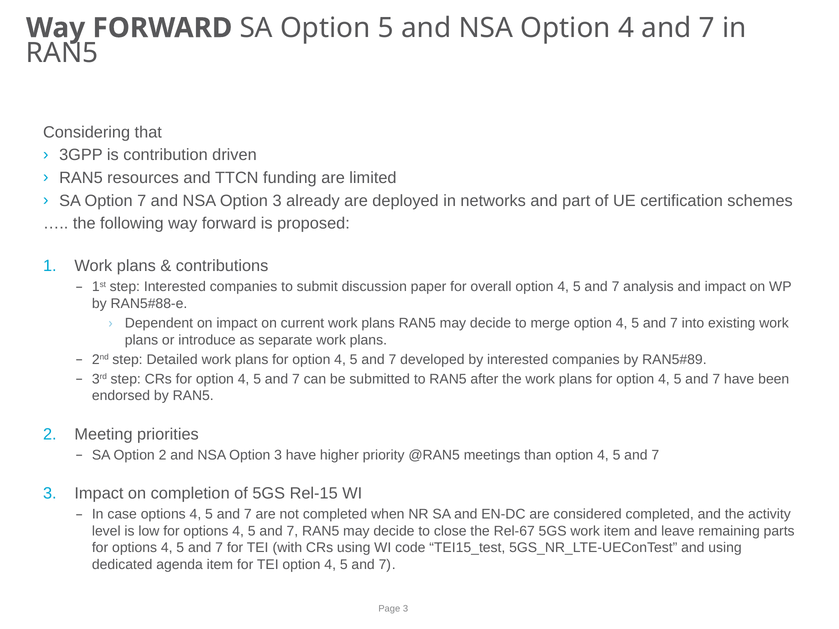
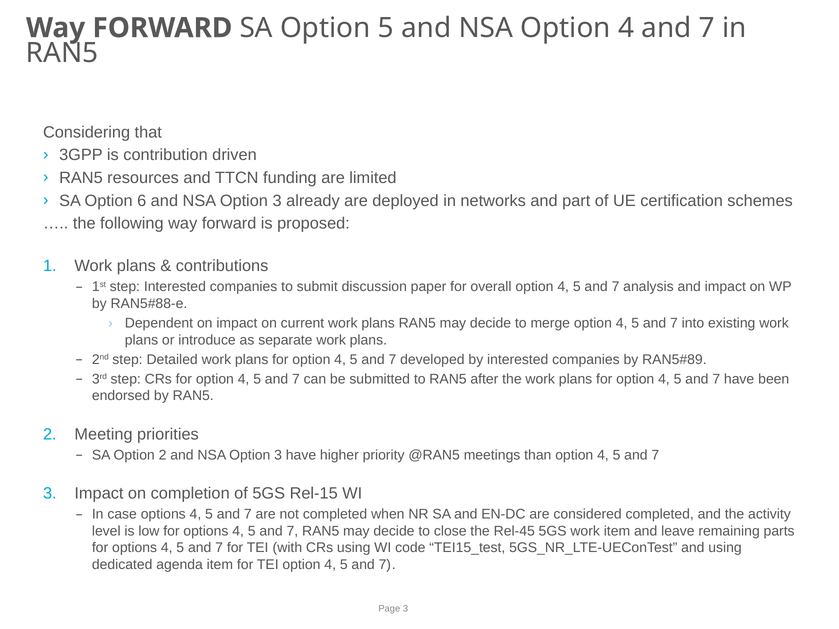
Option 7: 7 -> 6 (142, 201)
Rel-67: Rel-67 -> Rel-45 (514, 531)
